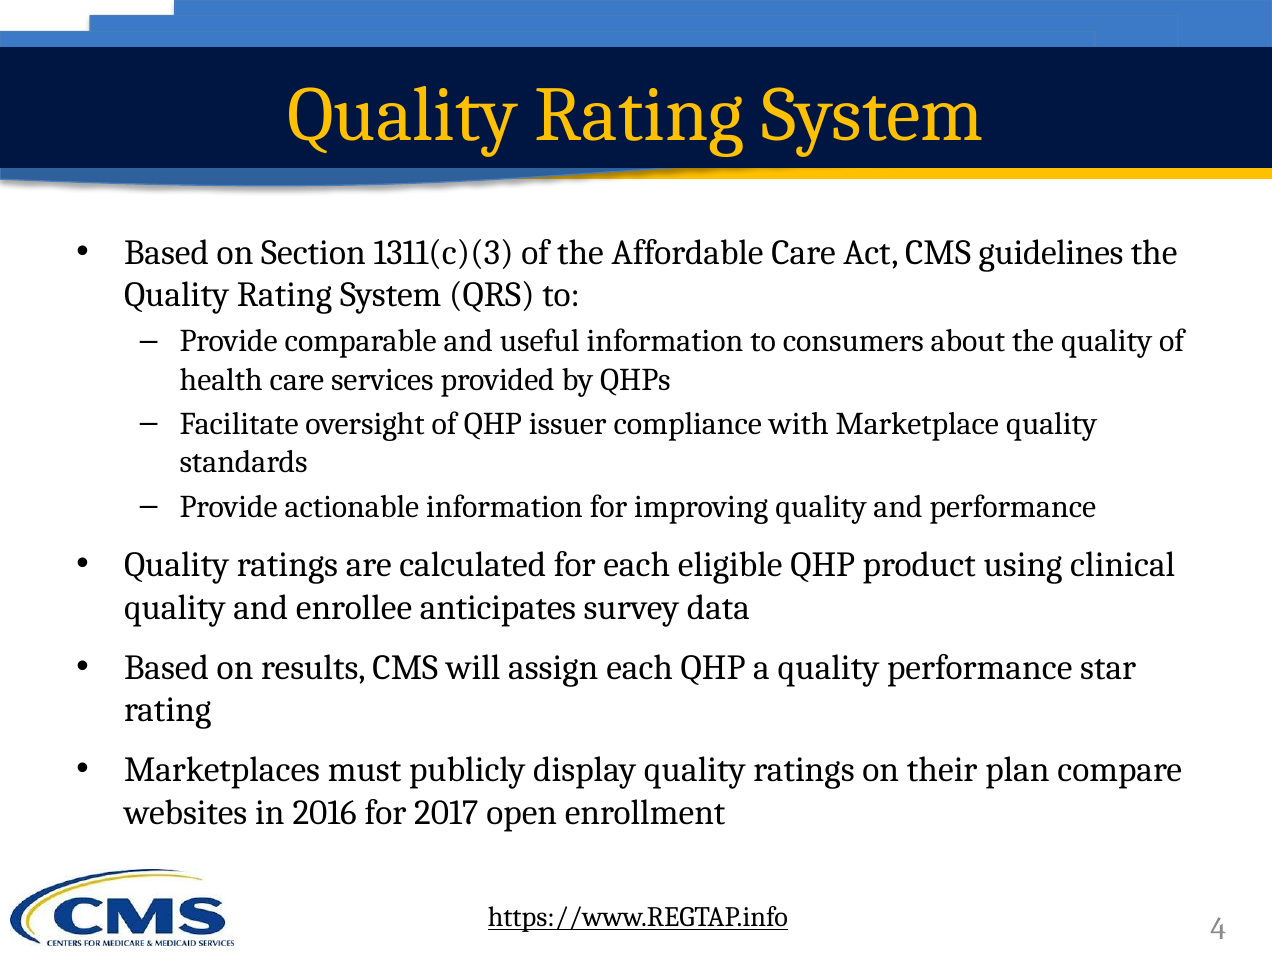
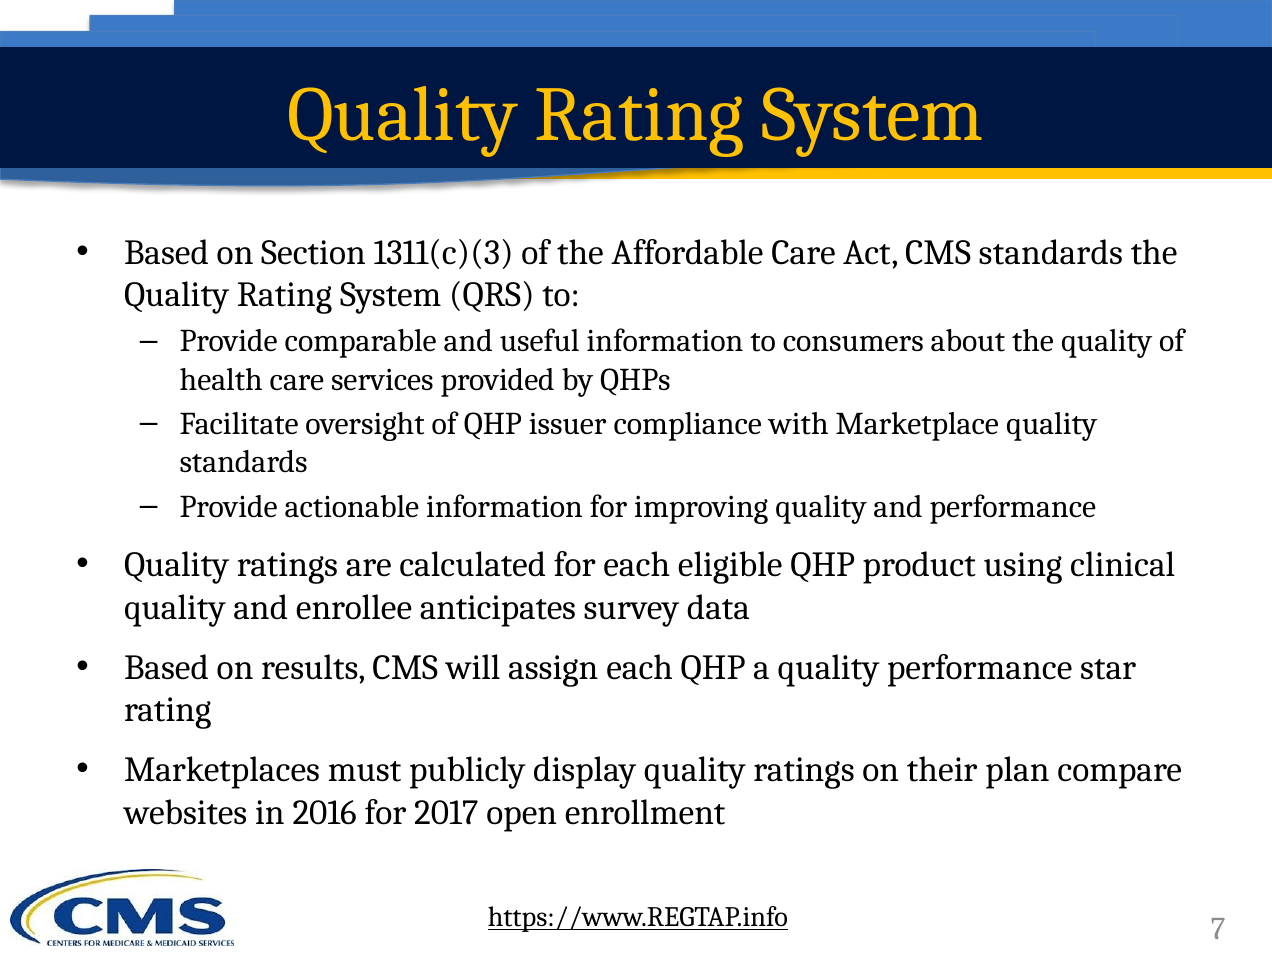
CMS guidelines: guidelines -> standards (1051, 253)
4: 4 -> 7 (1218, 929)
